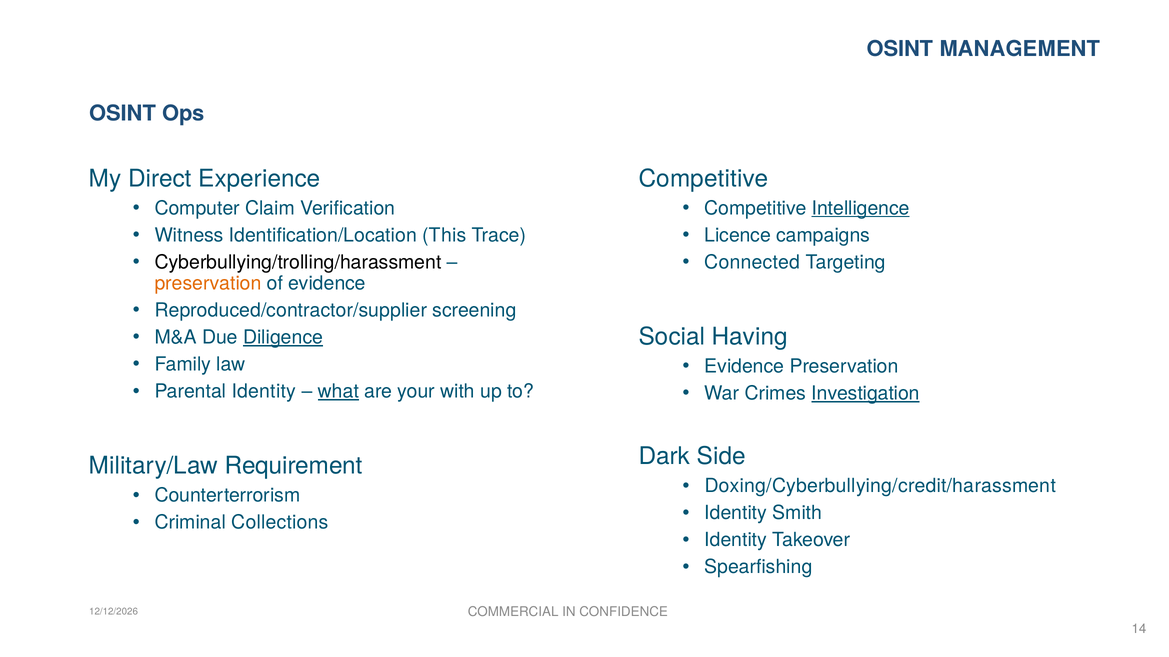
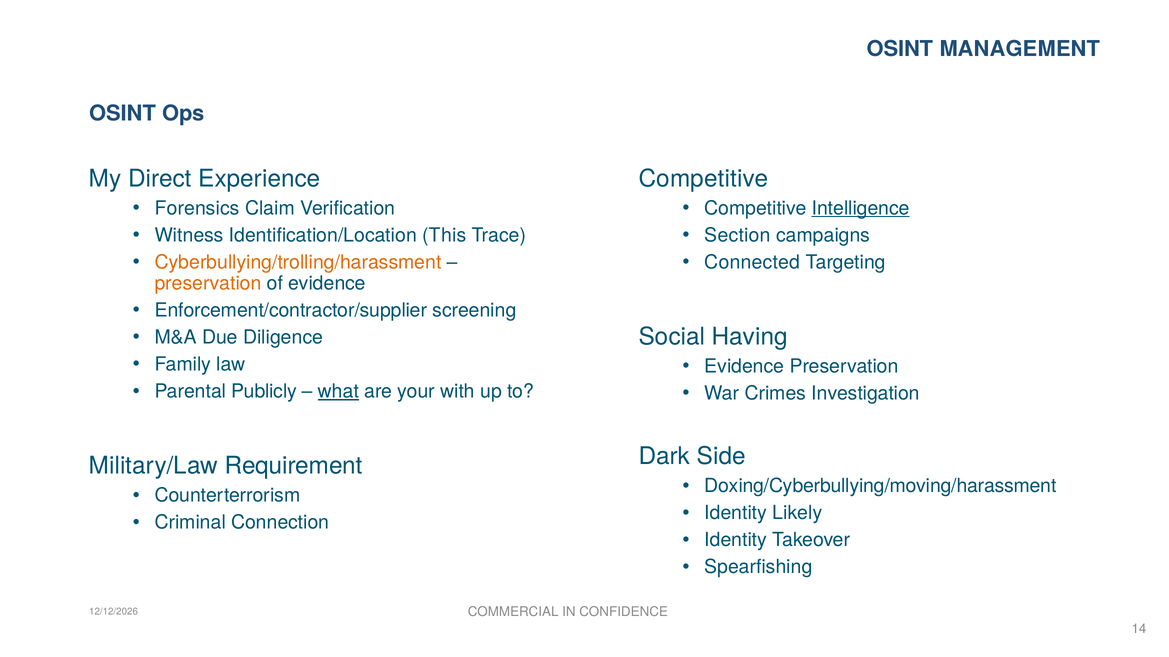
Computer: Computer -> Forensics (197, 208)
Licence: Licence -> Section (738, 235)
Cyberbullying/trolling/harassment colour: black -> orange (298, 263)
Reproduced/contractor/supplier: Reproduced/contractor/supplier -> Enforcement/contractor/supplier (291, 311)
Diligence underline: present -> none (283, 338)
Parental Identity: Identity -> Publicly (264, 392)
Investigation underline: present -> none (866, 394)
Doxing/Cyberbullying/credit/harassment: Doxing/Cyberbullying/credit/harassment -> Doxing/Cyberbullying/moving/harassment (880, 486)
Smith: Smith -> Likely (797, 513)
Collections: Collections -> Connection (280, 523)
